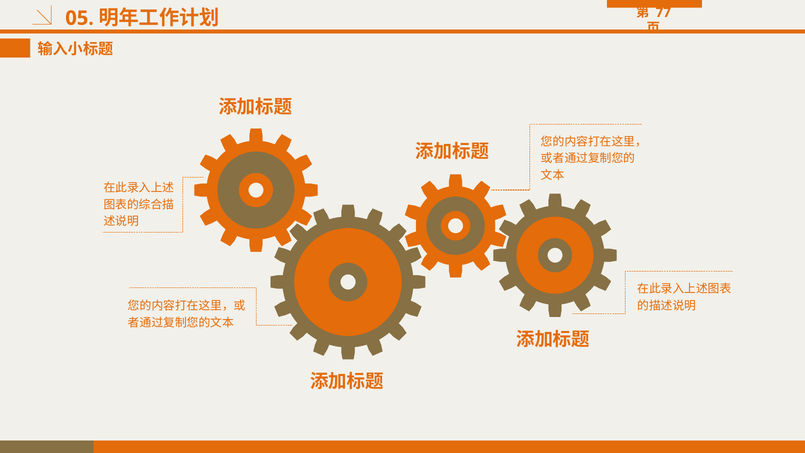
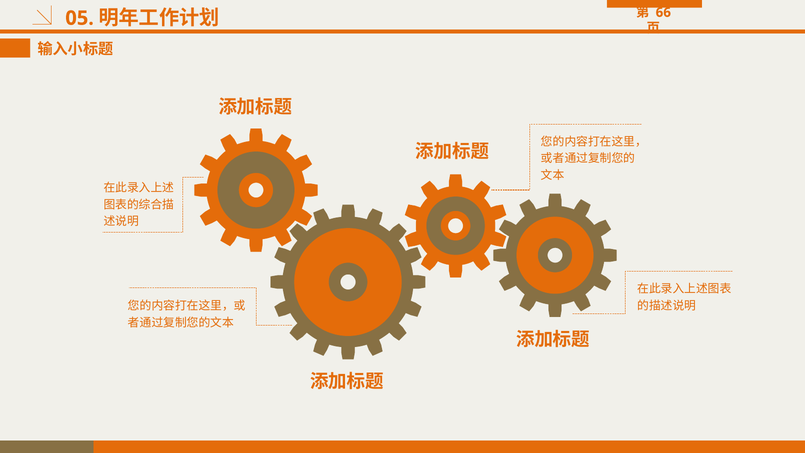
77: 77 -> 66 (663, 12)
